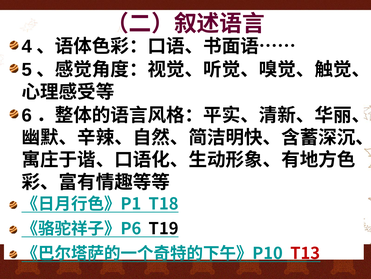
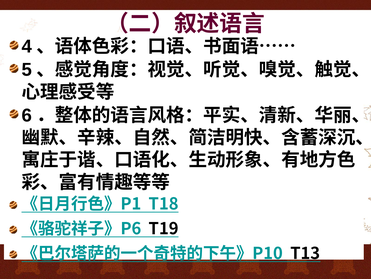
T13 colour: red -> black (305, 253)
